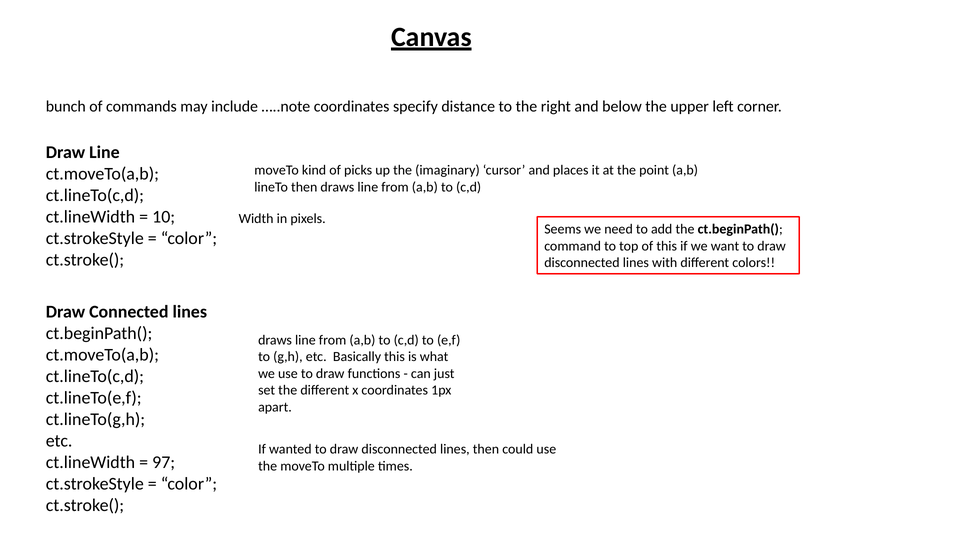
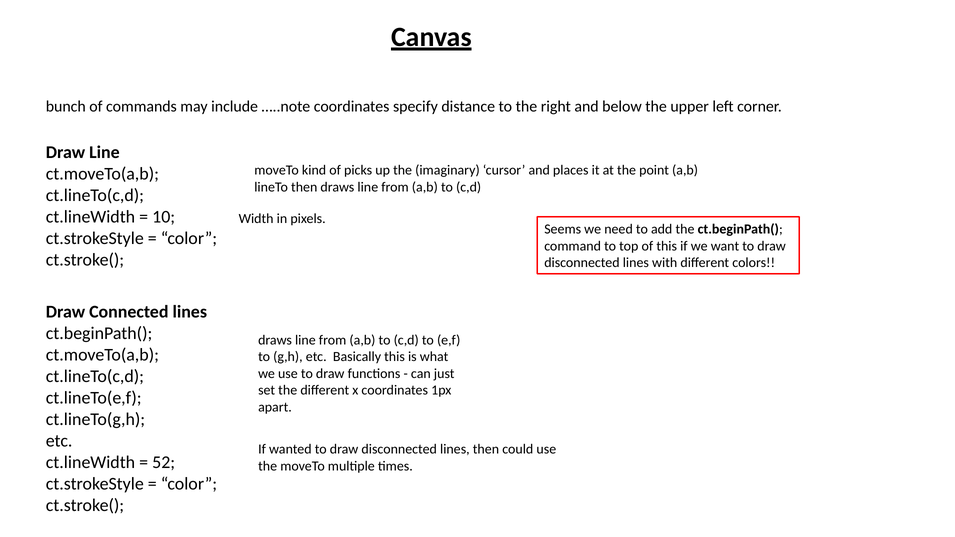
97: 97 -> 52 (164, 462)
